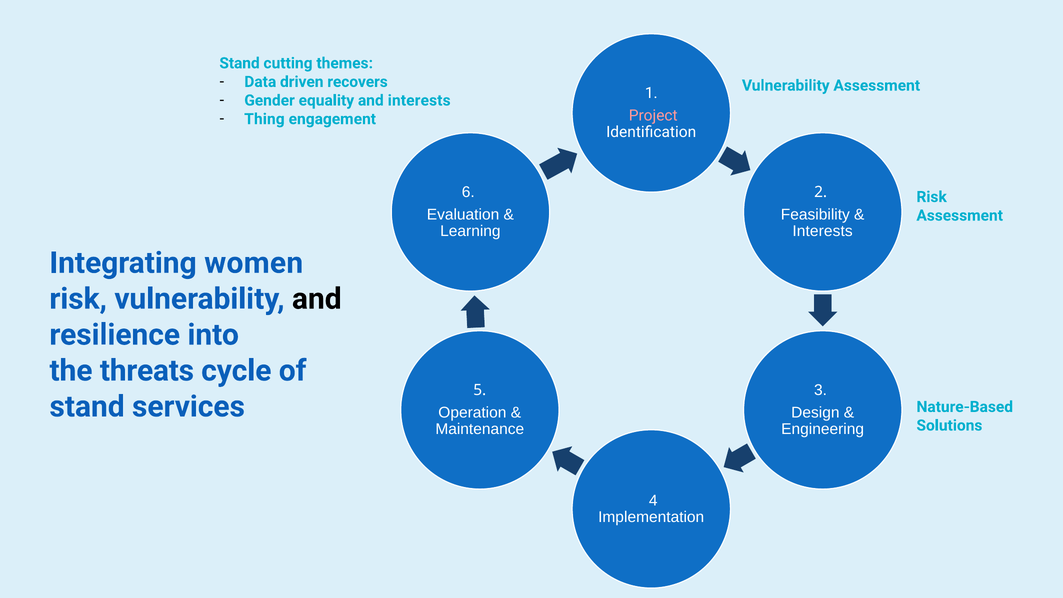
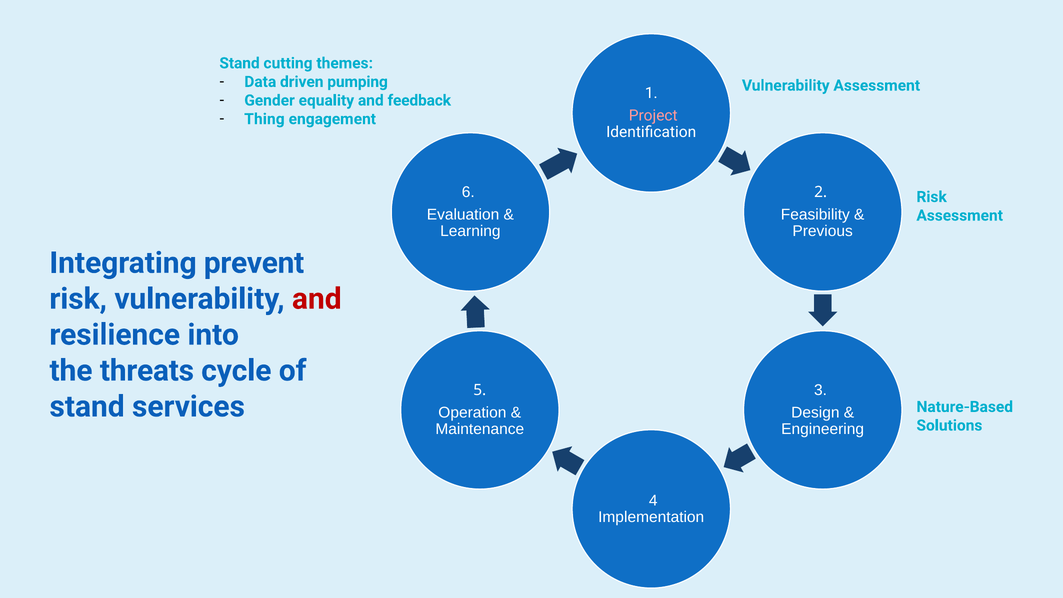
recovers: recovers -> pumping (358, 82)
and interests: interests -> feedback (419, 100)
Interests: Interests -> Previous (823, 231)
women: women -> prevent (254, 263)
and colour: black -> red (317, 299)
